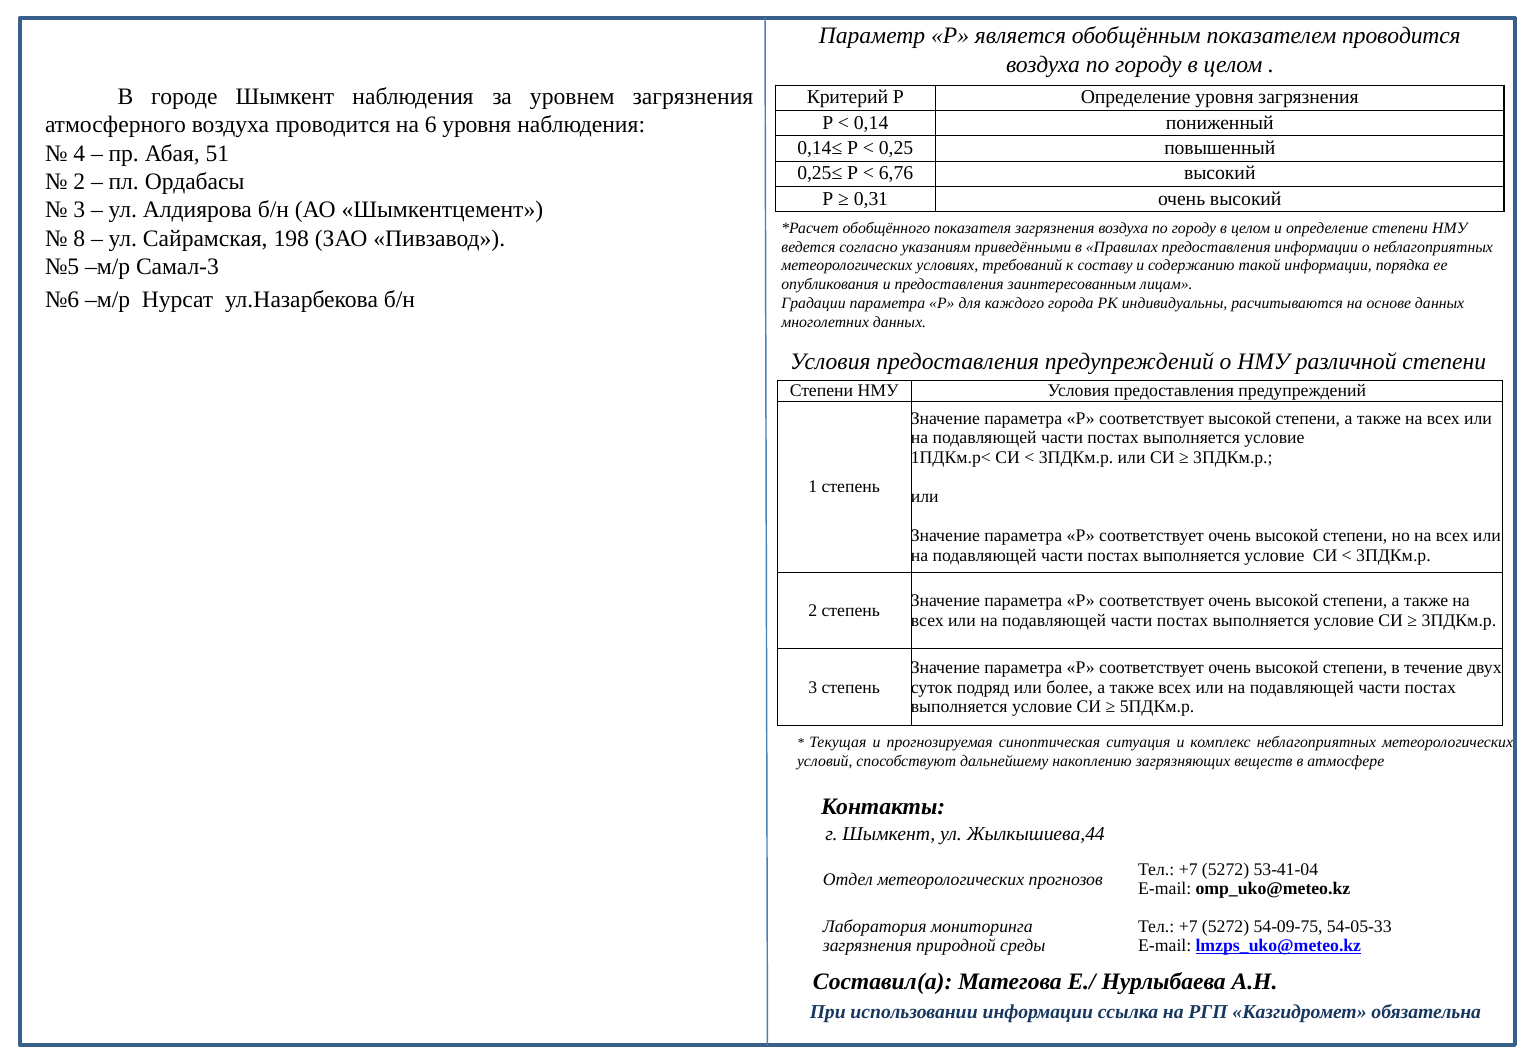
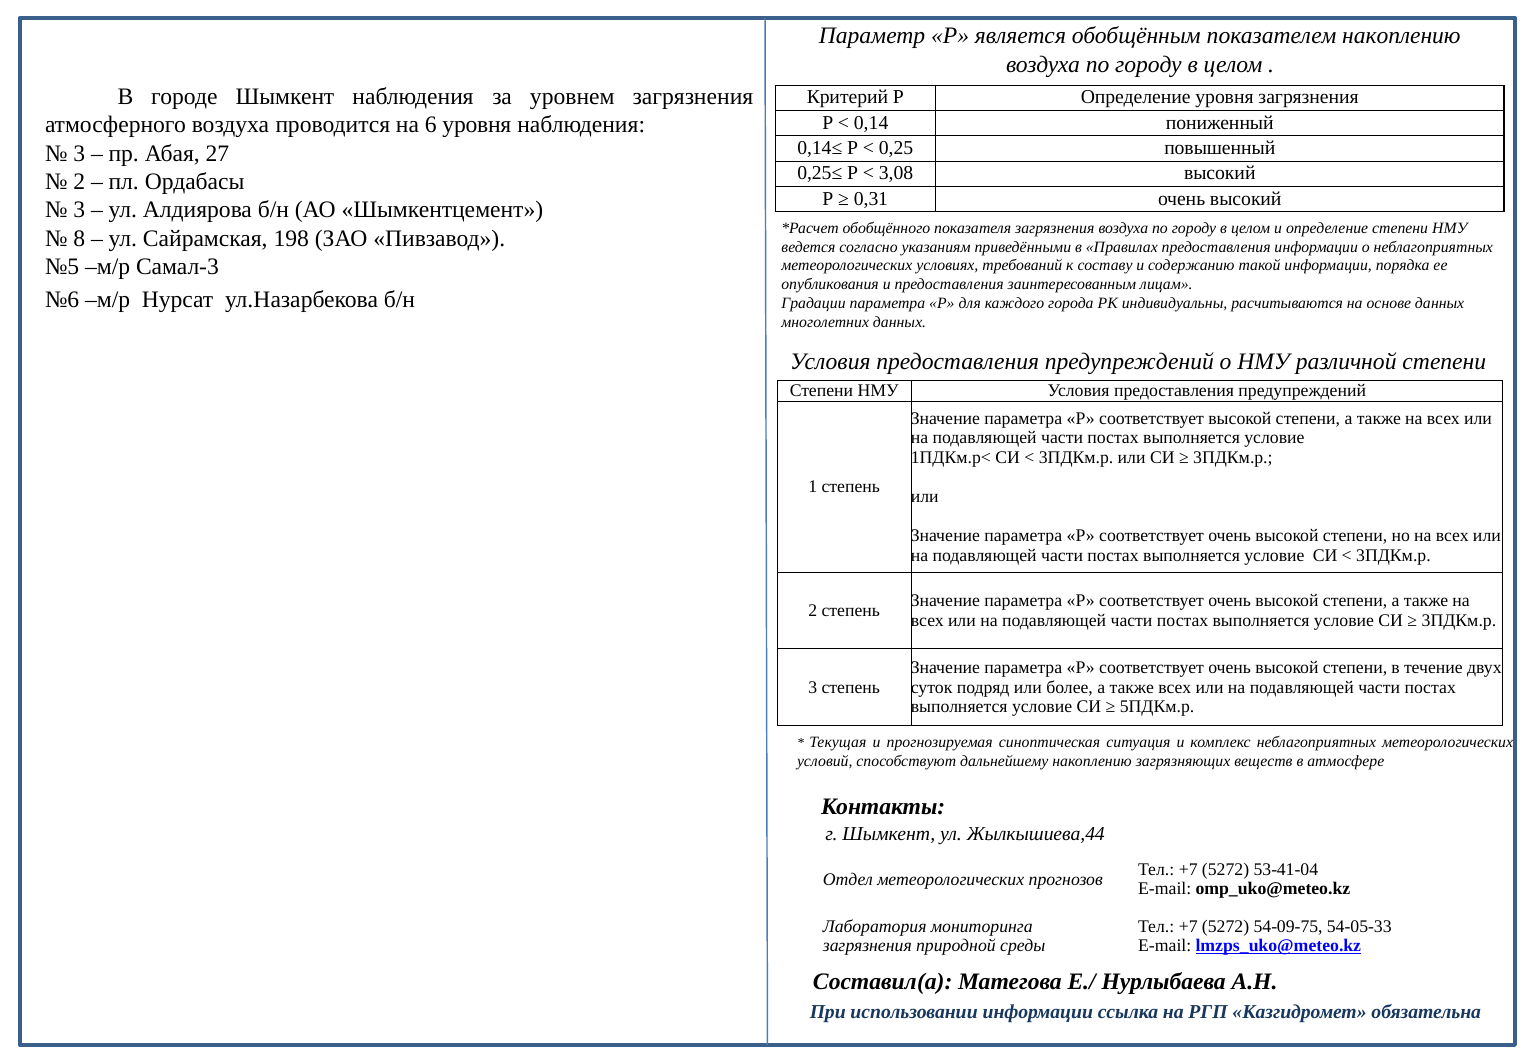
показателем проводится: проводится -> накоплению (1401, 36)
4: 4 -> 3 (79, 153)
51: 51 -> 27 (217, 153)
6,76: 6,76 -> 3,08 (896, 173)
